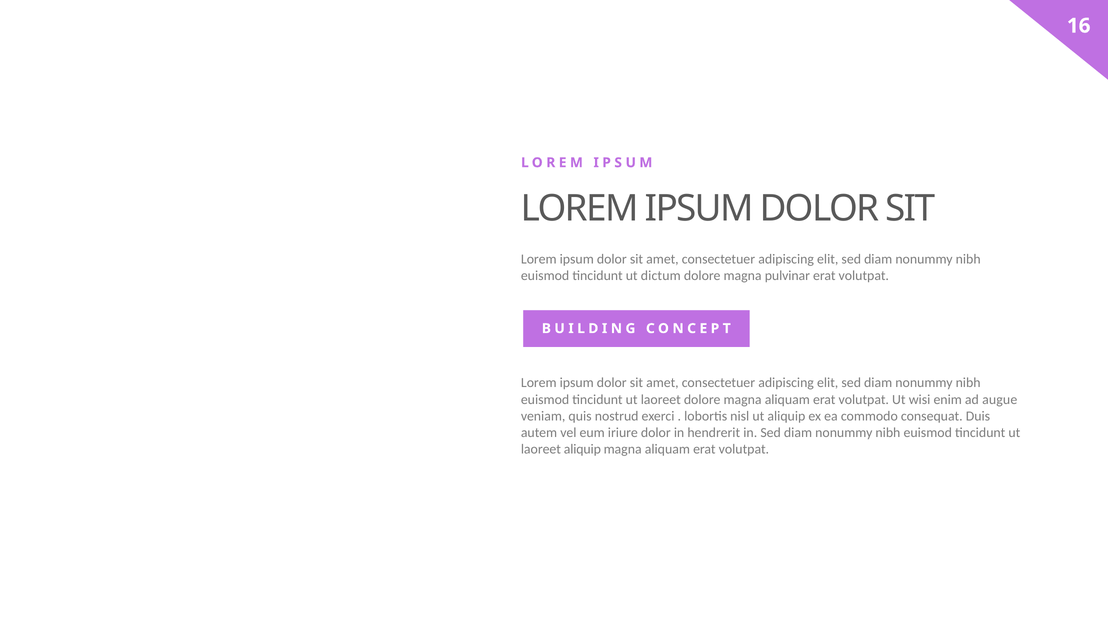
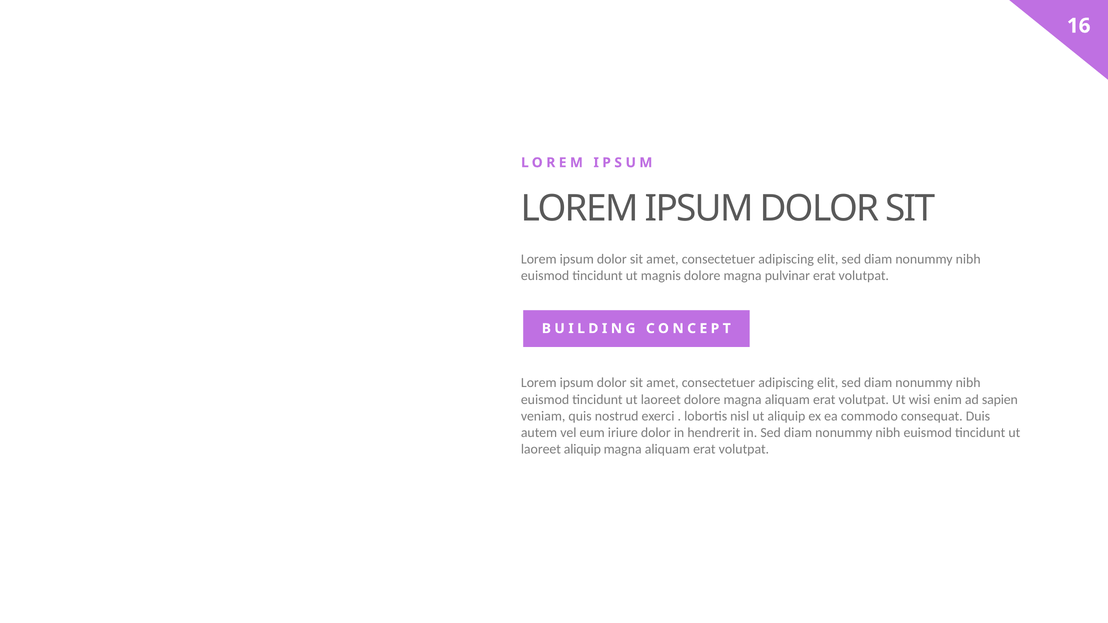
dictum: dictum -> magnis (661, 276)
augue: augue -> sapien (1000, 400)
